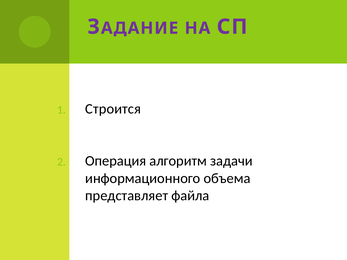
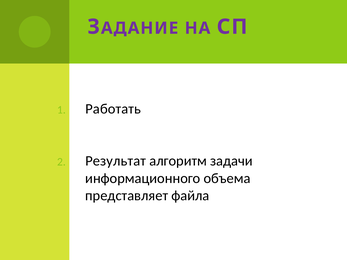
Строится: Строится -> Работать (113, 109)
Операция: Операция -> Результат (116, 161)
